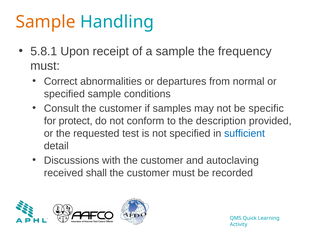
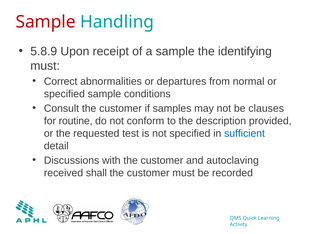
Sample colour: orange -> red (46, 22)
5.8.1: 5.8.1 -> 5.8.9 (44, 51)
frequency: frequency -> identifying (245, 51)
specific: specific -> clauses (266, 108)
protect: protect -> routine (76, 120)
